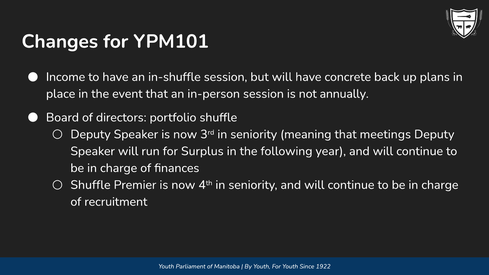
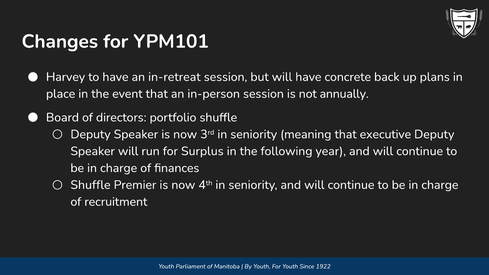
Income: Income -> Harvey (66, 77)
in-shuffle: in-shuffle -> in-retreat (174, 77)
meetings: meetings -> executive (385, 134)
